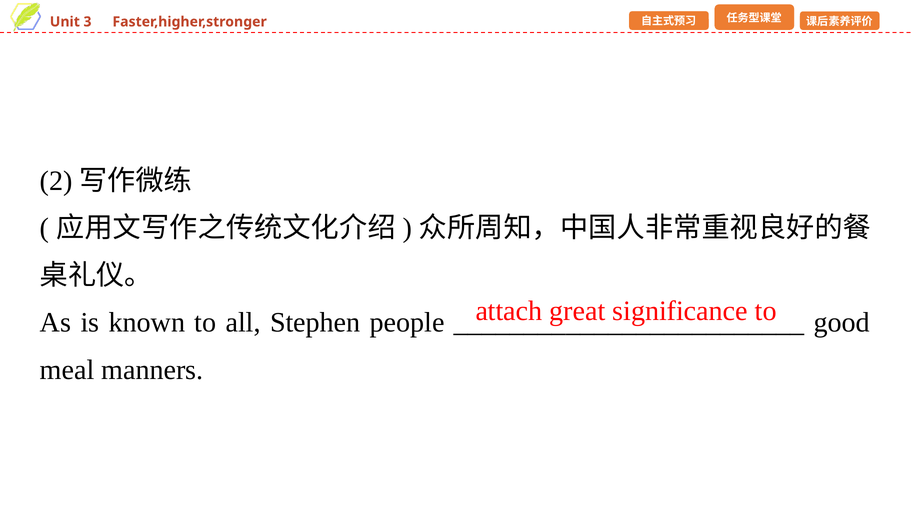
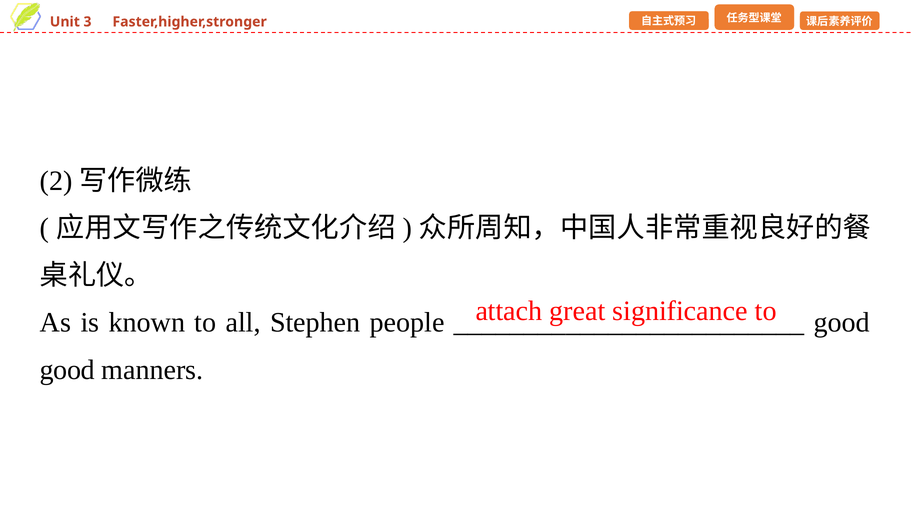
meal: meal -> good (67, 370)
